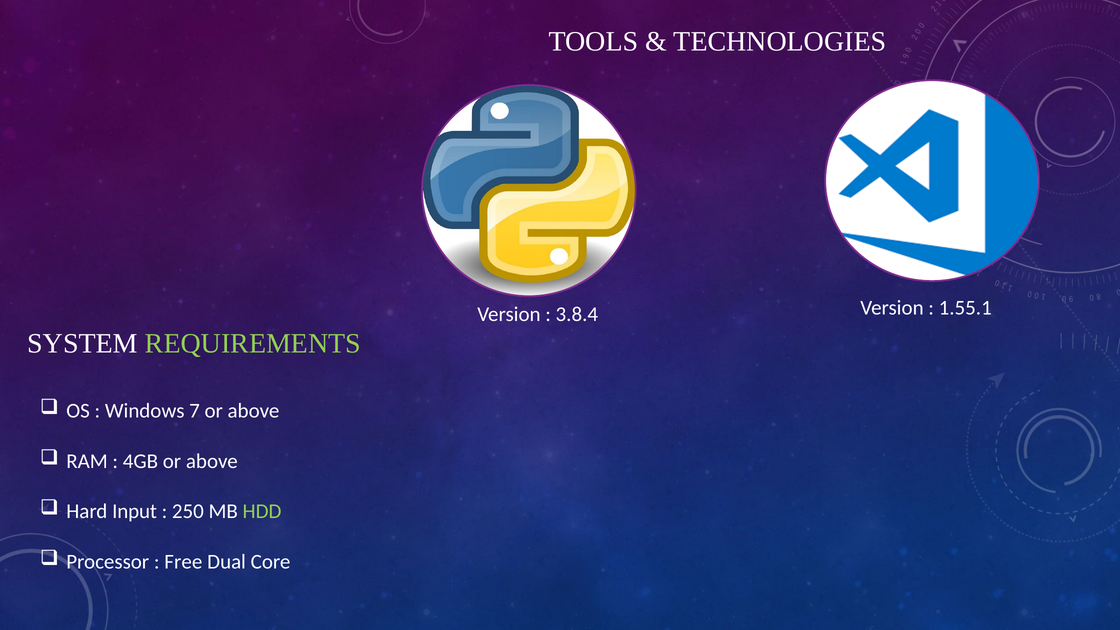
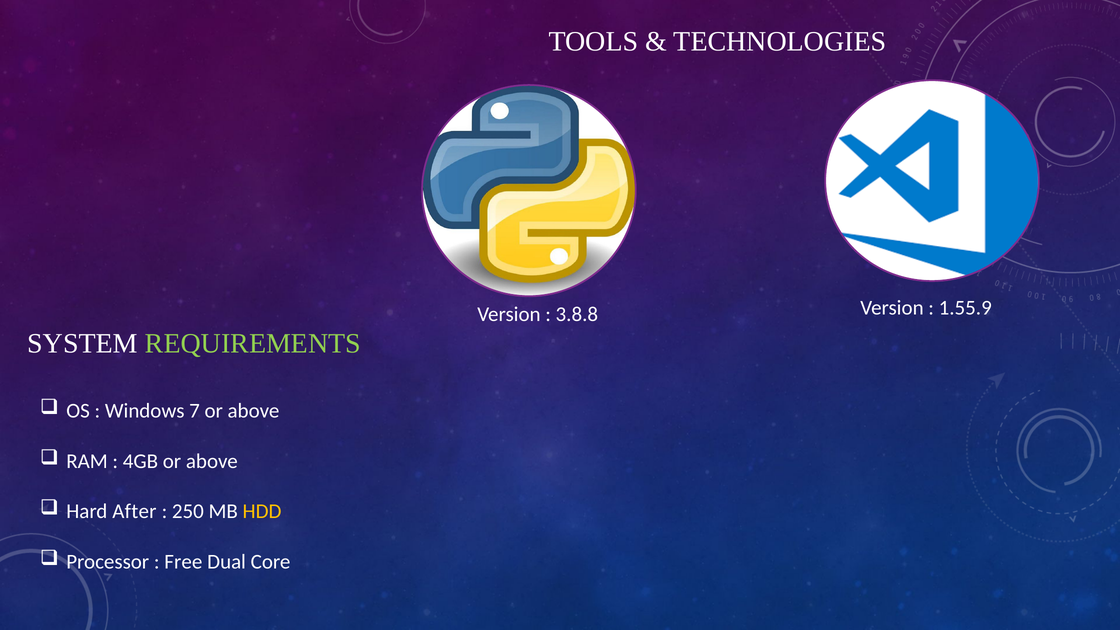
3.8.4: 3.8.4 -> 3.8.8 (577, 314)
1.55.1: 1.55.1 -> 1.55.9 (965, 308)
Input: Input -> After (134, 511)
HDD colour: light green -> yellow (262, 511)
